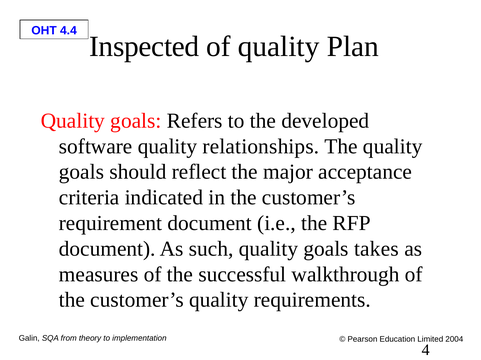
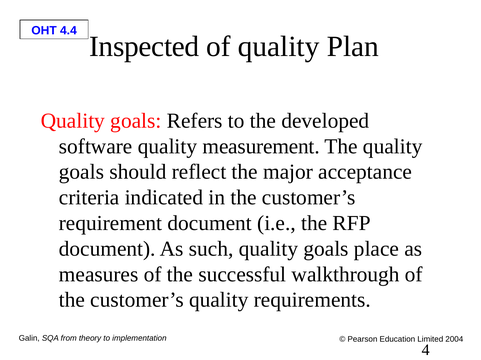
relationships: relationships -> measurement (261, 147)
takes: takes -> place (377, 249)
